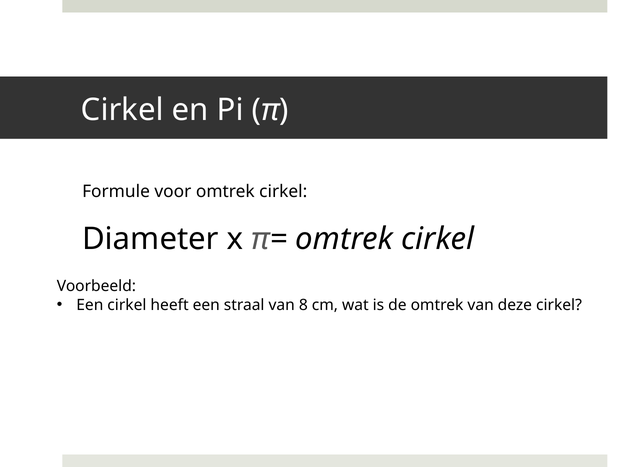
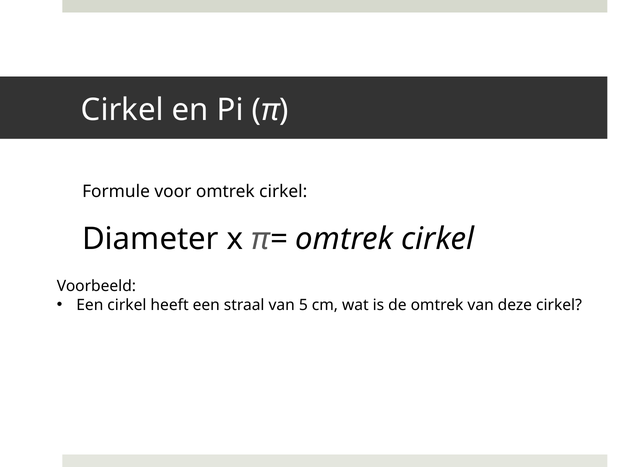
8: 8 -> 5 (303, 305)
